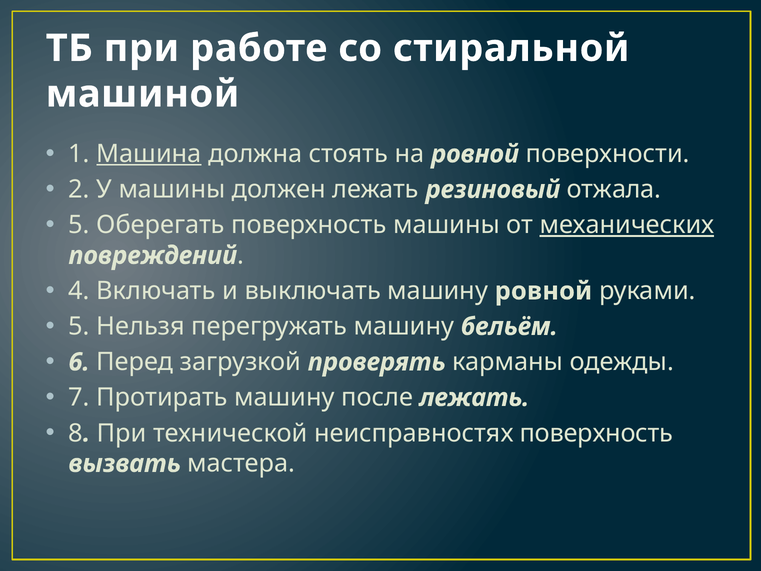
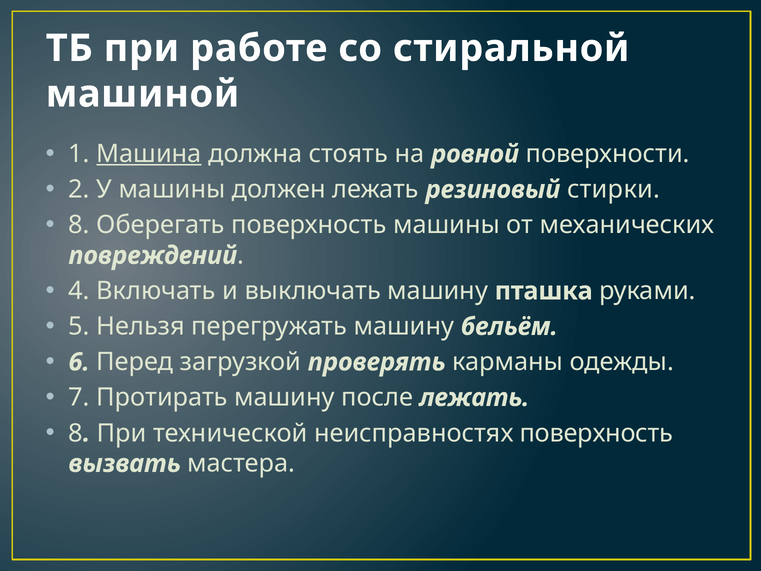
отжала: отжала -> стирки (614, 189)
5: 5 -> 8 (79, 225)
механических underline: present -> none (627, 225)
машину ровной: ровной -> пташка (544, 291)
